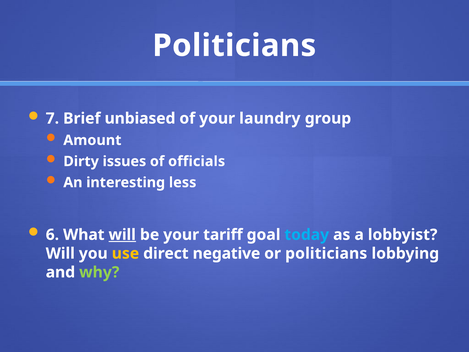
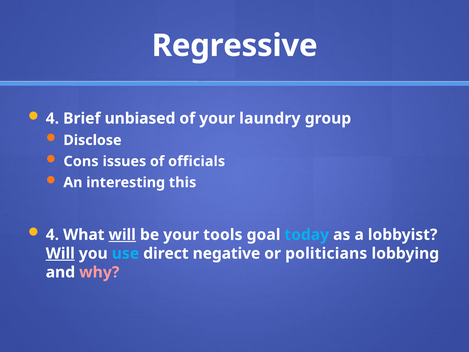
Politicians: Politicians -> Regressive (235, 46)
7: 7 -> 4 (52, 118)
Amount: Amount -> Disclose (92, 140)
Dirty: Dirty -> Cons (81, 161)
less: less -> this (183, 182)
6: 6 -> 4 (52, 235)
tariff: tariff -> tools (223, 235)
Will underline: none -> present (60, 253)
use colour: yellow -> light blue (125, 253)
why colour: light green -> pink (99, 272)
